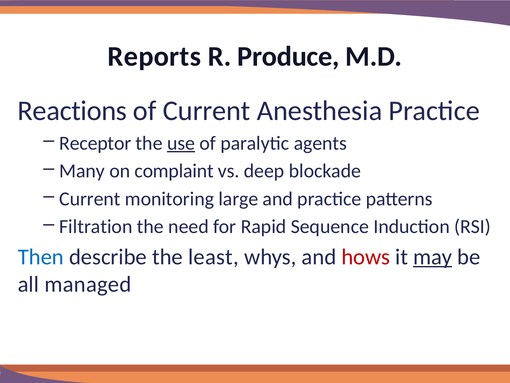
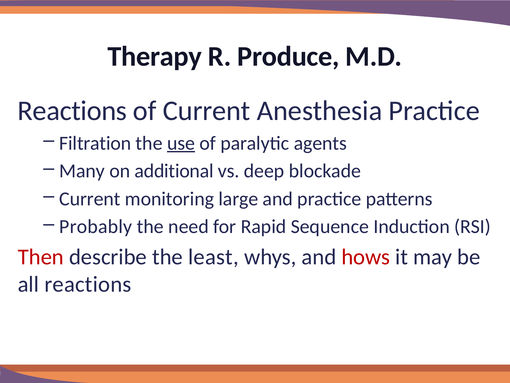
Reports: Reports -> Therapy (155, 56)
Receptor: Receptor -> Filtration (95, 143)
complaint: complaint -> additional (174, 171)
Filtration: Filtration -> Probably (96, 226)
Then colour: blue -> red (41, 257)
may underline: present -> none (433, 257)
all managed: managed -> reactions (88, 284)
